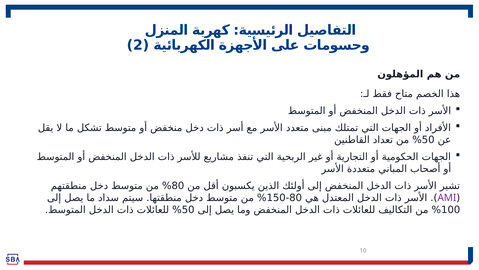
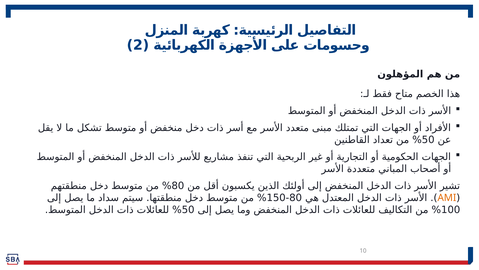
AMI colour: purple -> orange (447, 197)
